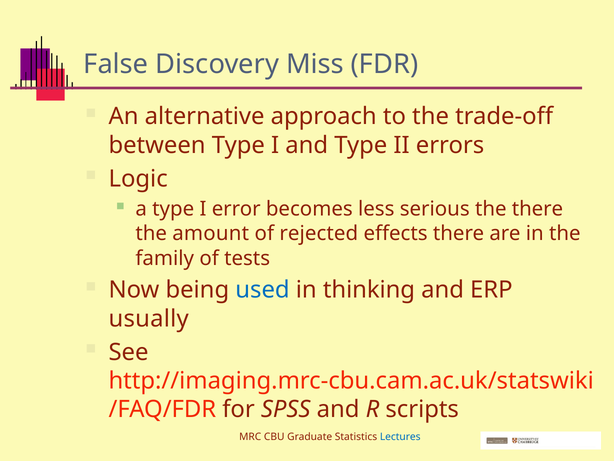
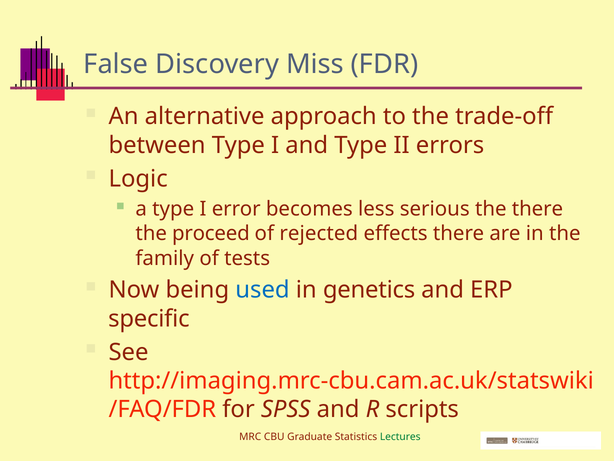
amount: amount -> proceed (211, 233)
thinking: thinking -> genetics (369, 290)
usually: usually -> specific (149, 318)
Lectures colour: blue -> green (400, 437)
